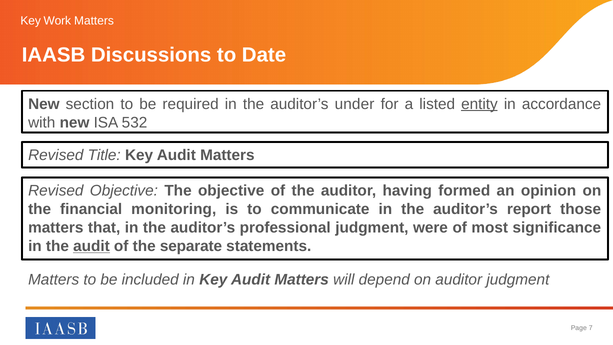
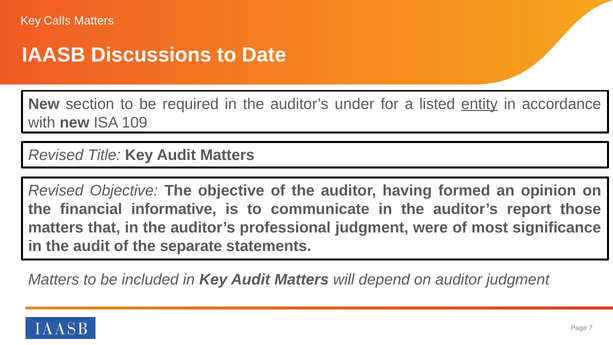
Work: Work -> Calls (57, 21)
532: 532 -> 109 (135, 122)
monitoring: monitoring -> informative (174, 209)
audit underline: present -> none (91, 246)
